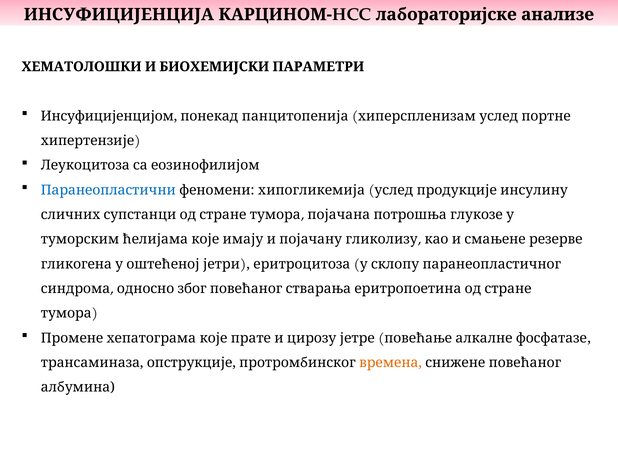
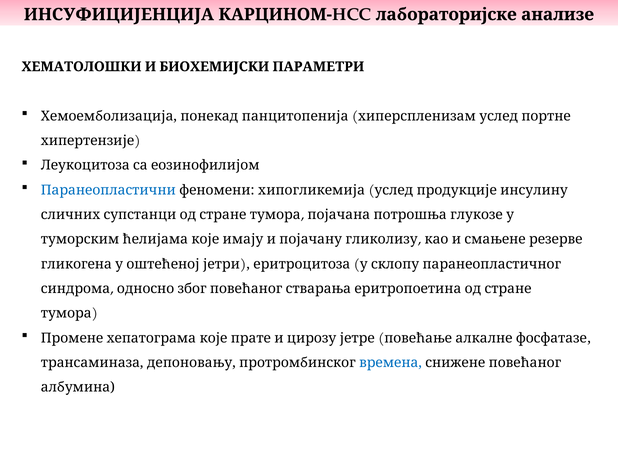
Инсуфицијенцијом: Инсуфицијенцијом -> Хемоемболизација (109, 116)
опструкције: опструкције -> депоновању (191, 363)
времена colour: orange -> blue (391, 363)
